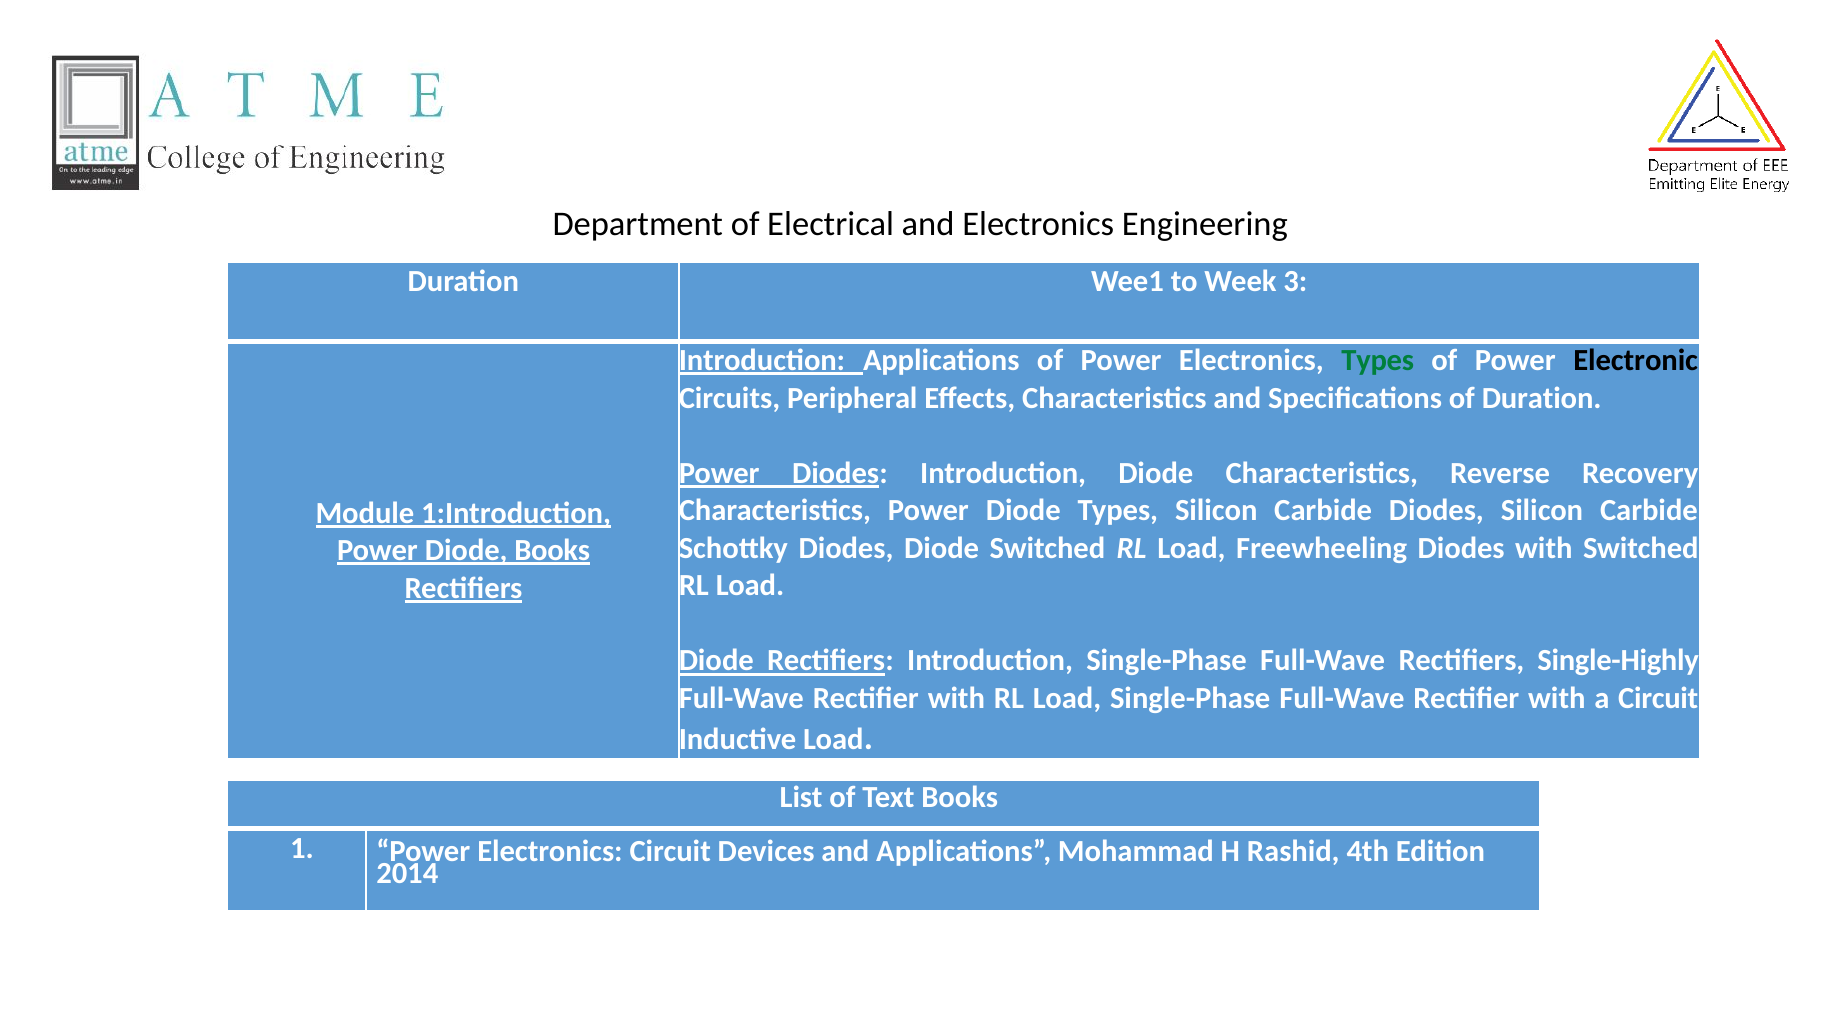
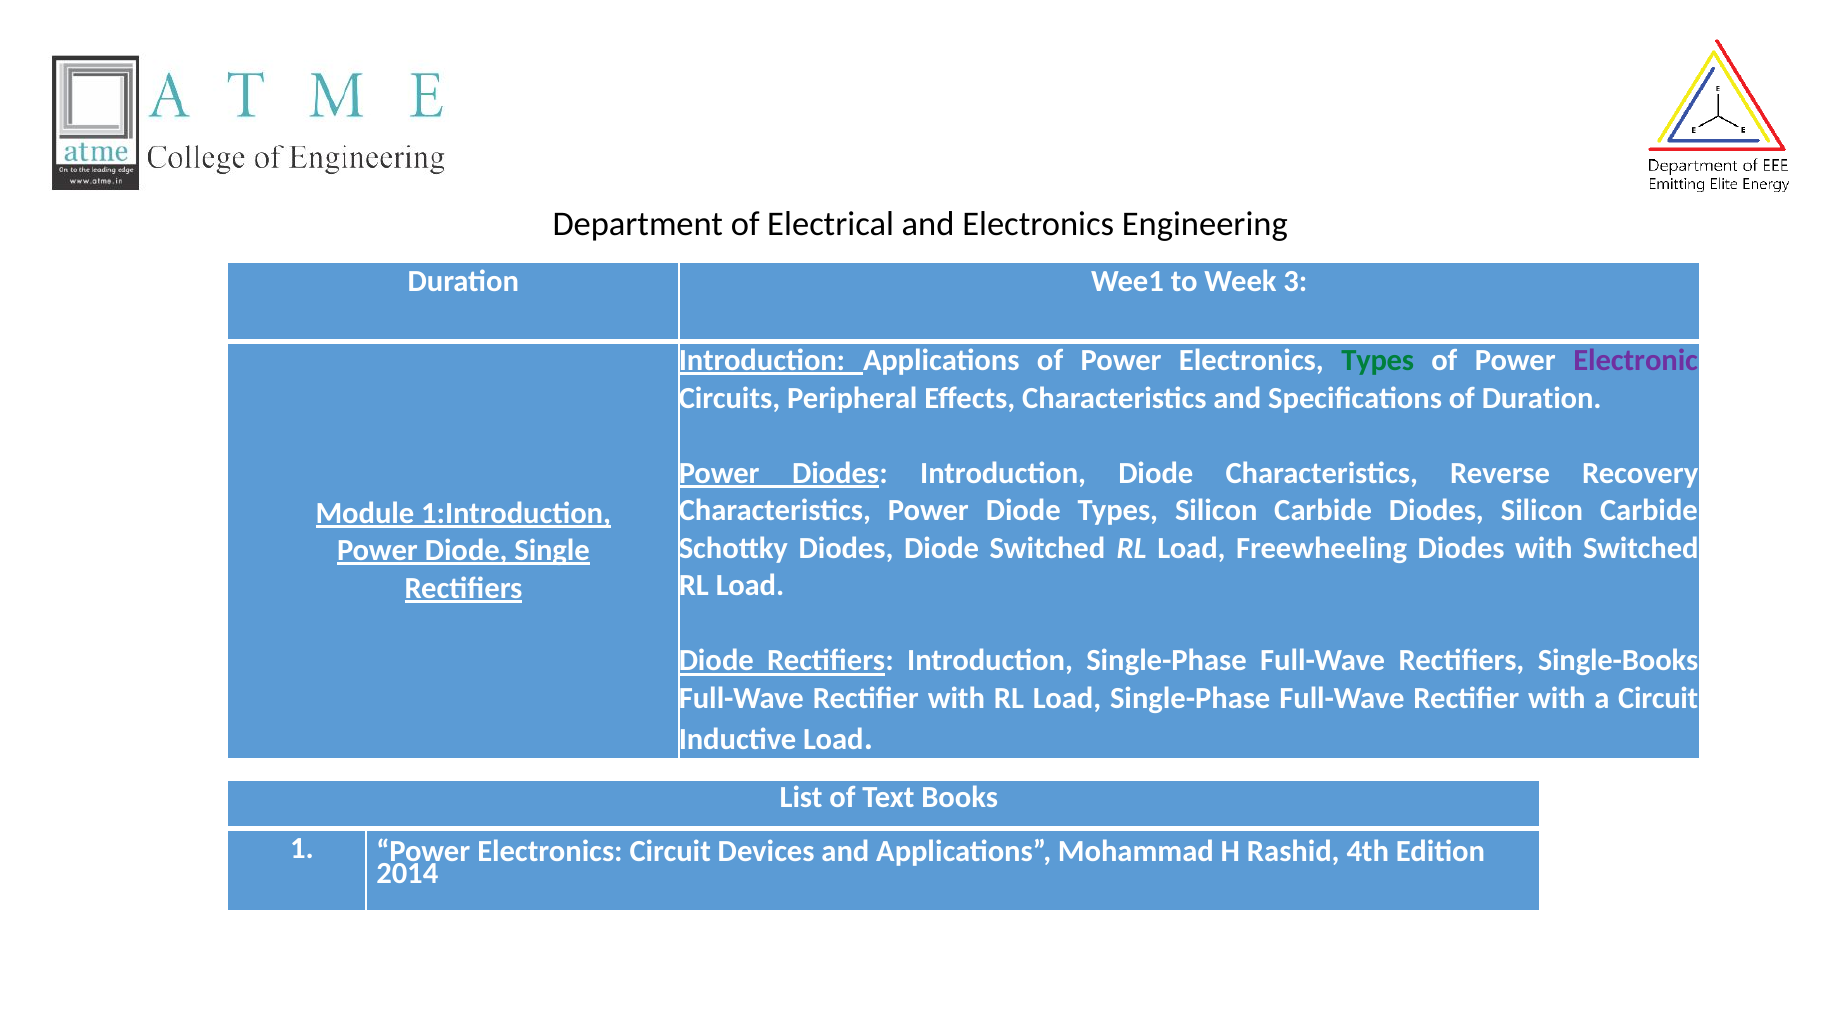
Electronic colour: black -> purple (1636, 360)
Diode Books: Books -> Single (552, 550)
Single-Highly: Single-Highly -> Single-Books (1618, 660)
